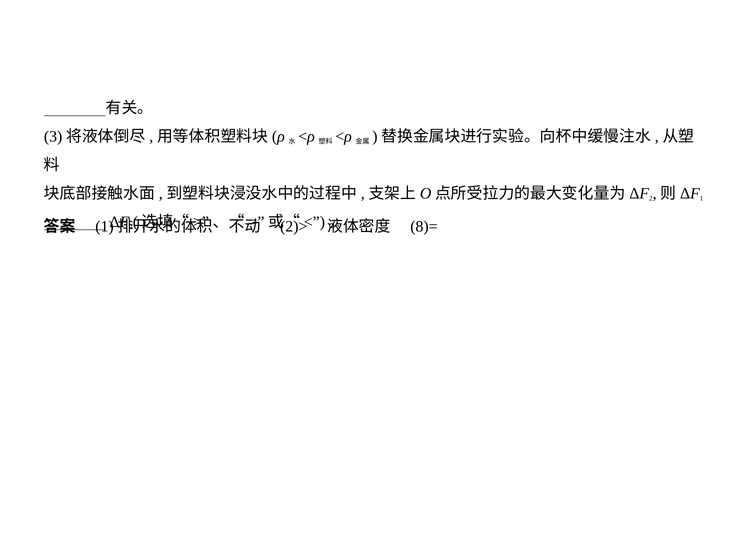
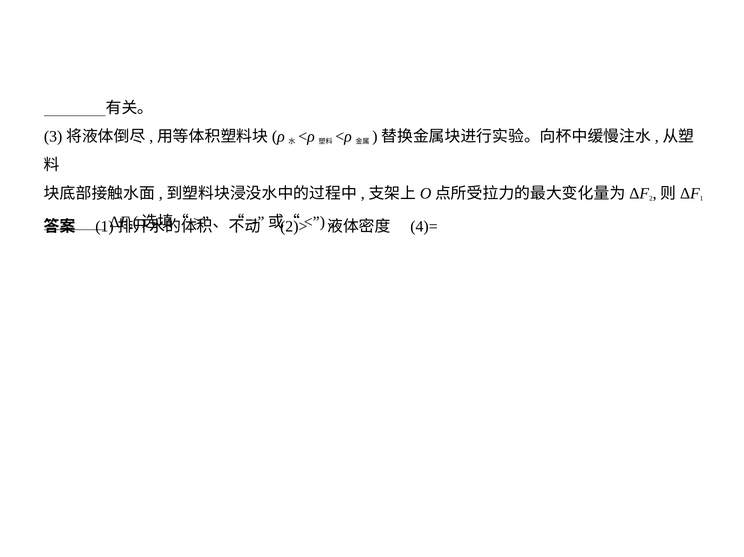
8)=: 8)= -> 4)= (424, 226)
